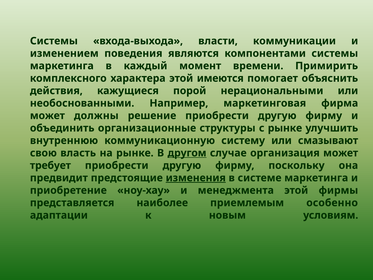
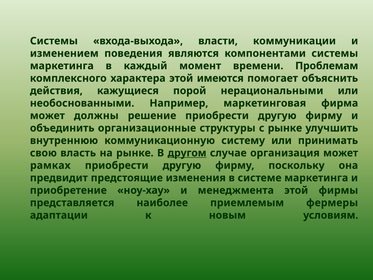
Примирить: Примирить -> Проблемам (327, 66)
смазывают: смазывают -> принимать (328, 140)
требует: требует -> рамках (50, 165)
изменения underline: present -> none (196, 178)
особенно: особенно -> фермеры (332, 203)
